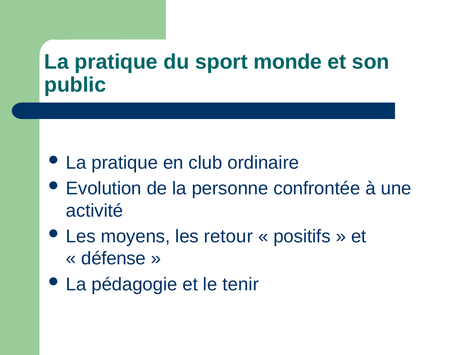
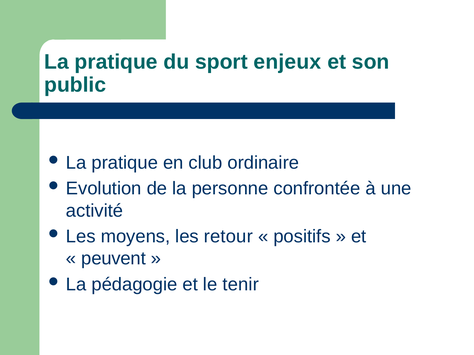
monde: monde -> enjeux (287, 62)
défense: défense -> peuvent (114, 259)
